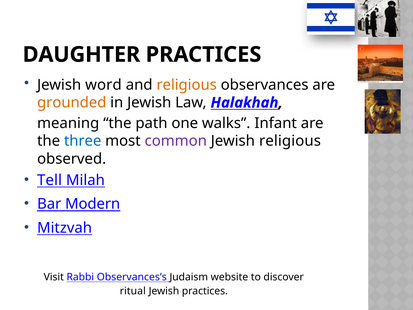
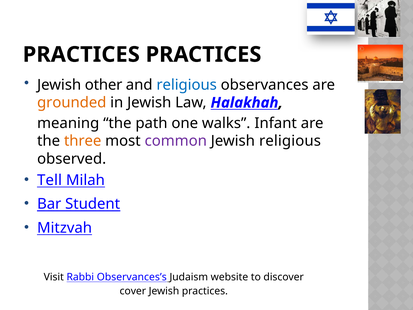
DAUGHTER: DAUGHTER -> PRACTICES (81, 55)
word: word -> other (104, 85)
religious colour: orange -> blue (187, 85)
three colour: blue -> orange (83, 141)
Modern: Modern -> Student (93, 204)
ritual: ritual -> cover (133, 291)
